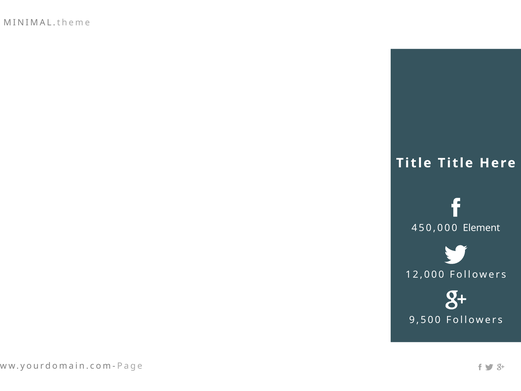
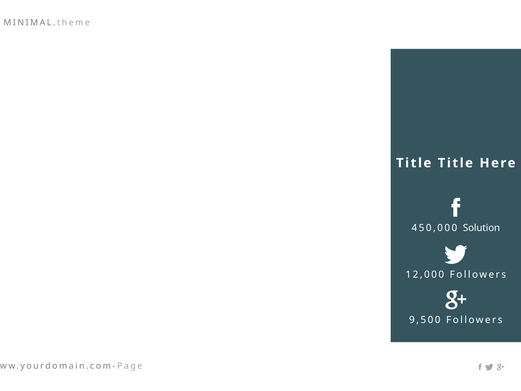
Element: Element -> Solution (482, 228)
